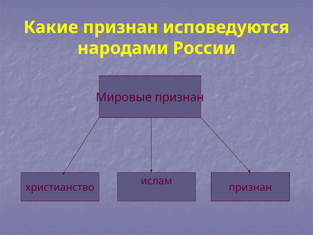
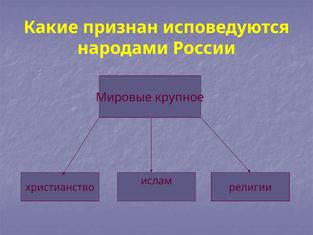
Мировые признан: признан -> крупное (179, 97)
христианство признан: признан -> религии (250, 187)
